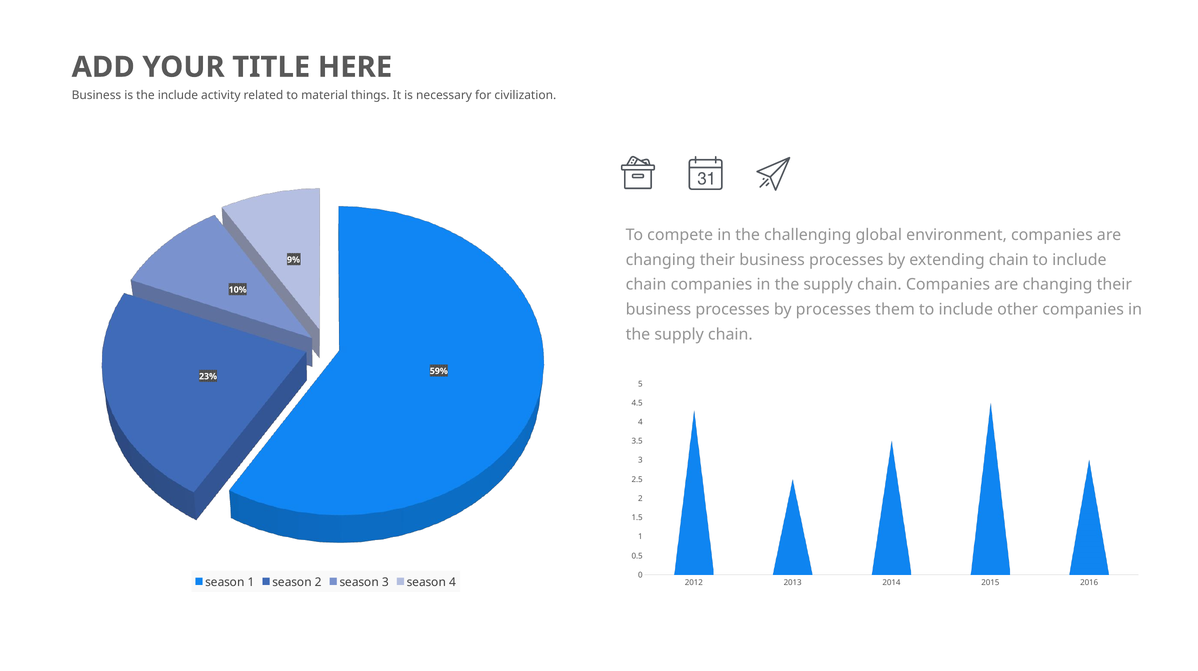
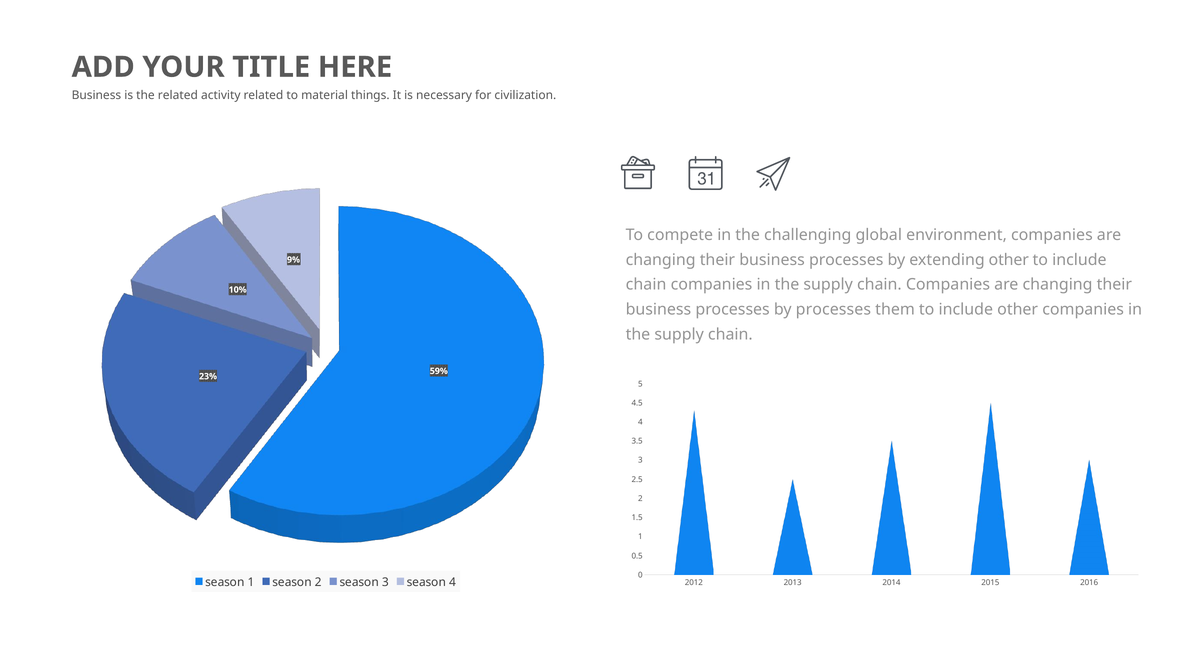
the include: include -> related (178, 95)
extending chain: chain -> other (1009, 260)
